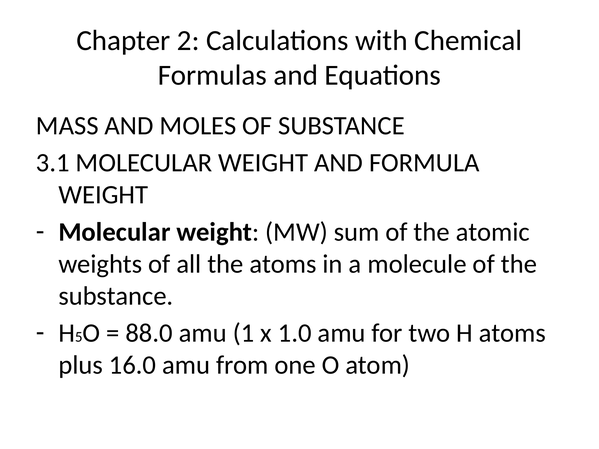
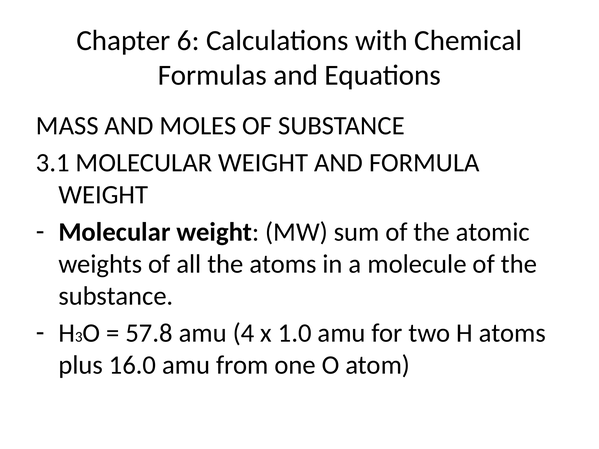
2: 2 -> 6 (188, 40)
5: 5 -> 3 (79, 337)
88.0: 88.0 -> 57.8 (149, 333)
1: 1 -> 4 (244, 333)
